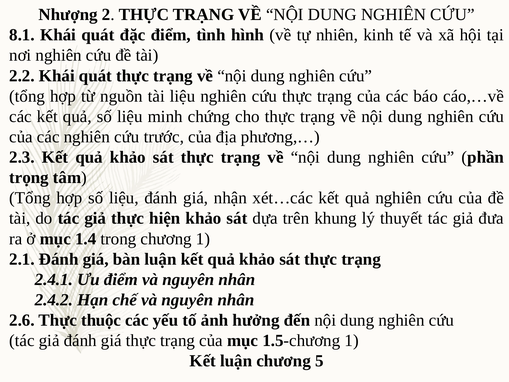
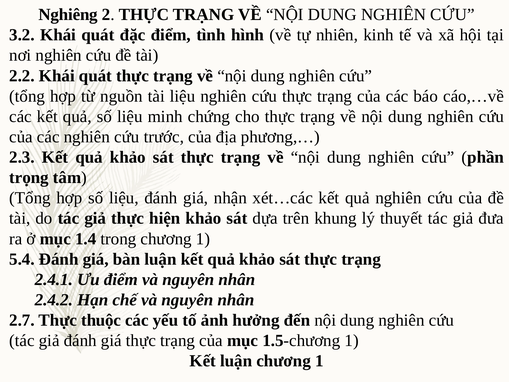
Nhượng: Nhượng -> Nghiêng (68, 15)
8.1: 8.1 -> 3.2 (22, 35)
2.1: 2.1 -> 5.4 (22, 259)
2.6: 2.6 -> 2.7 (22, 320)
luận chương 5: 5 -> 1 (319, 361)
